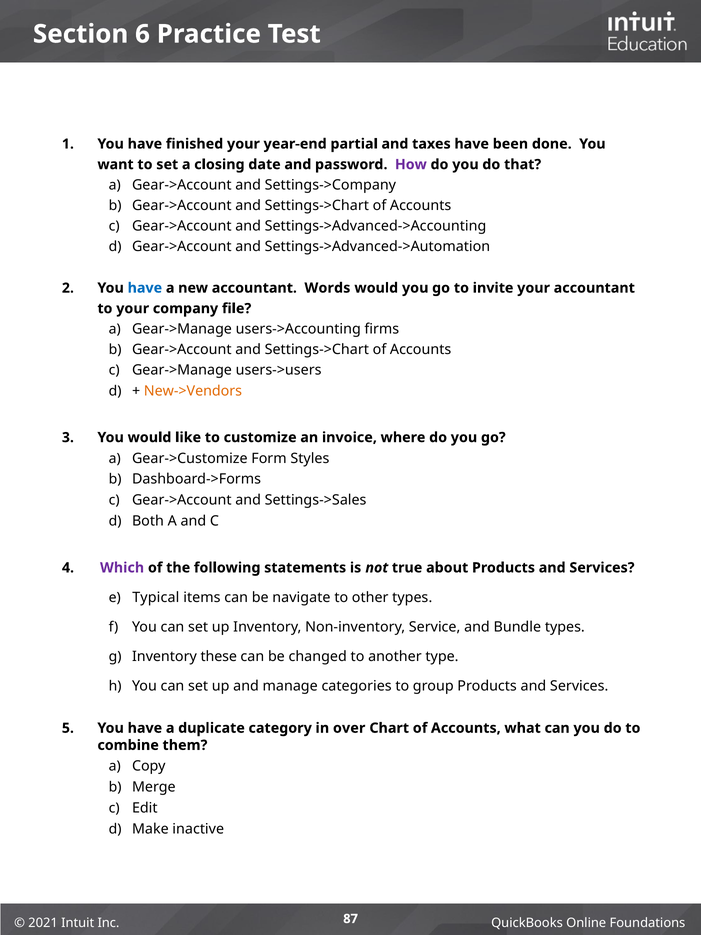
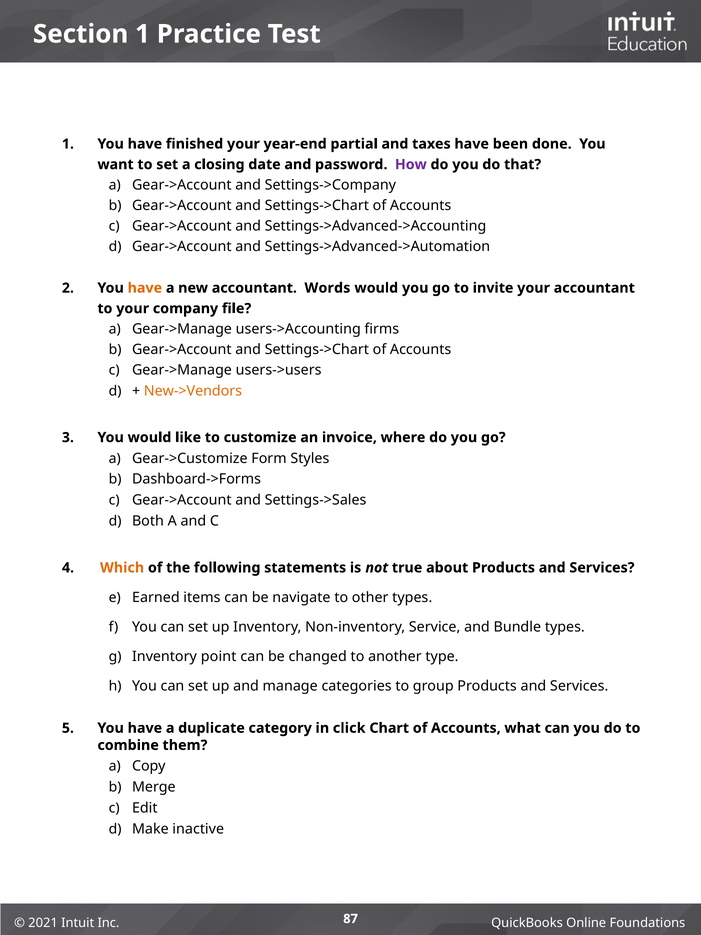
Section 6: 6 -> 1 (143, 34)
have colour: blue -> orange (145, 288)
Which colour: purple -> orange (122, 567)
Typical: Typical -> Earned (156, 597)
these: these -> point (219, 656)
over: over -> click (349, 728)
